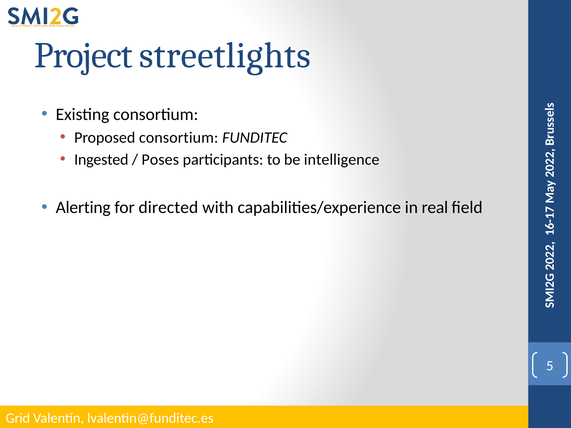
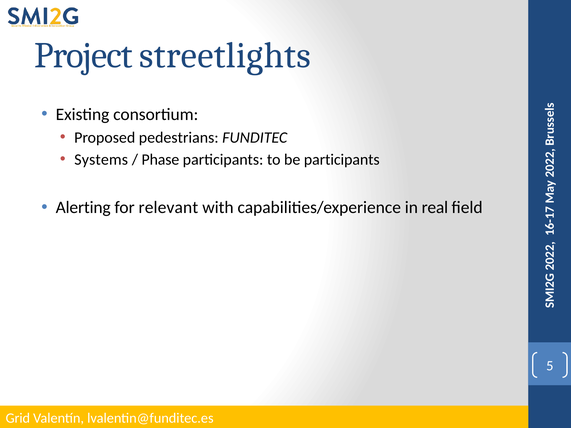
Proposed consortium: consortium -> pedestrians (179, 138)
Ingested: Ingested -> Systems (101, 160)
Poses: Poses -> Phase (160, 160)
be intelligence: intelligence -> participants (342, 160)
directed: directed -> relevant (168, 208)
